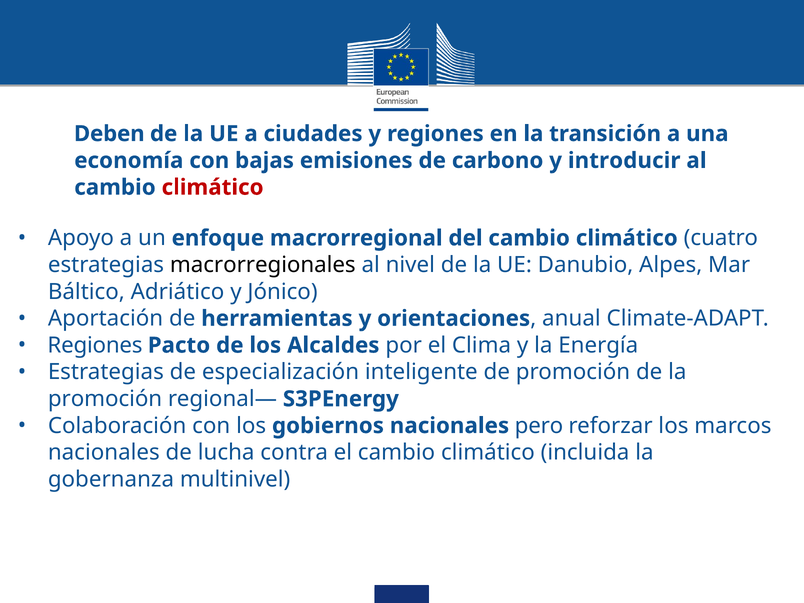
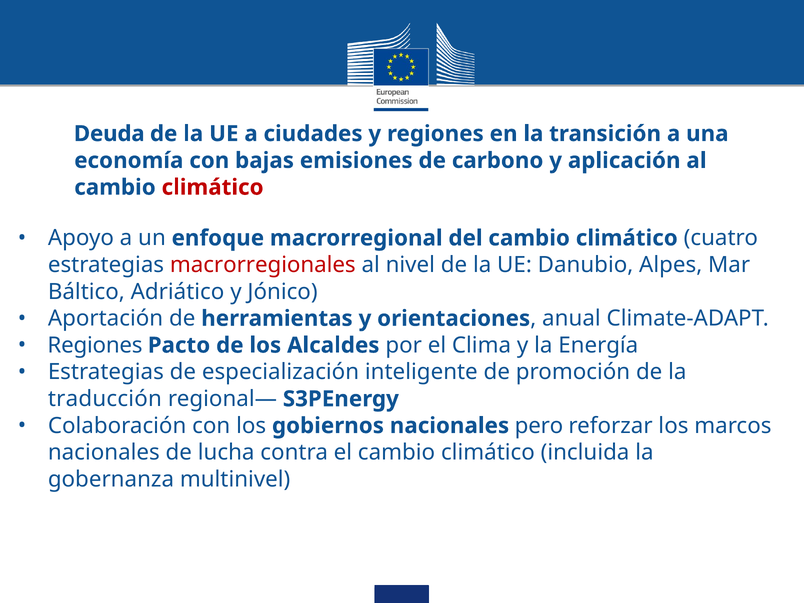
Deben: Deben -> Deuda (109, 134)
introducir: introducir -> aplicación (624, 161)
macrorregionales colour: black -> red (263, 265)
promoción: promoción -> traducción (105, 399)
